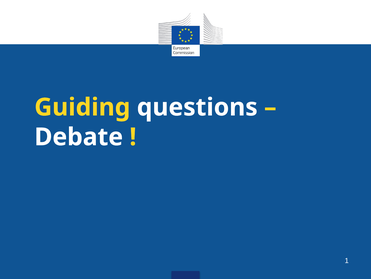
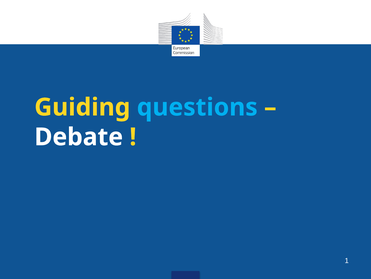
questions colour: white -> light blue (197, 107)
